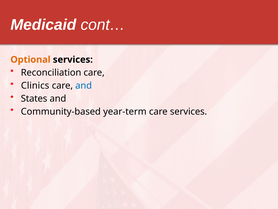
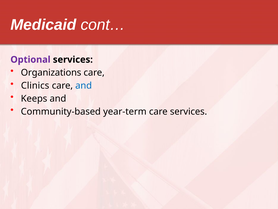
Optional colour: orange -> purple (30, 59)
Reconciliation: Reconciliation -> Organizations (51, 72)
States: States -> Keeps (34, 98)
